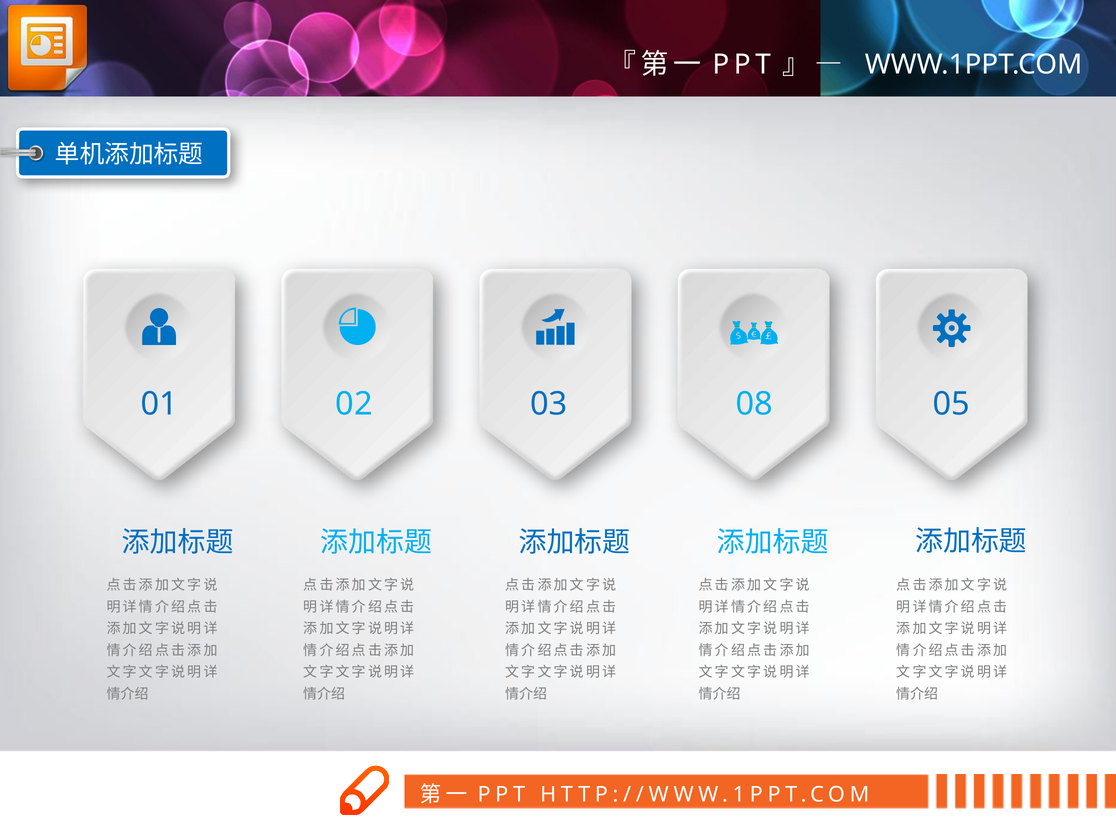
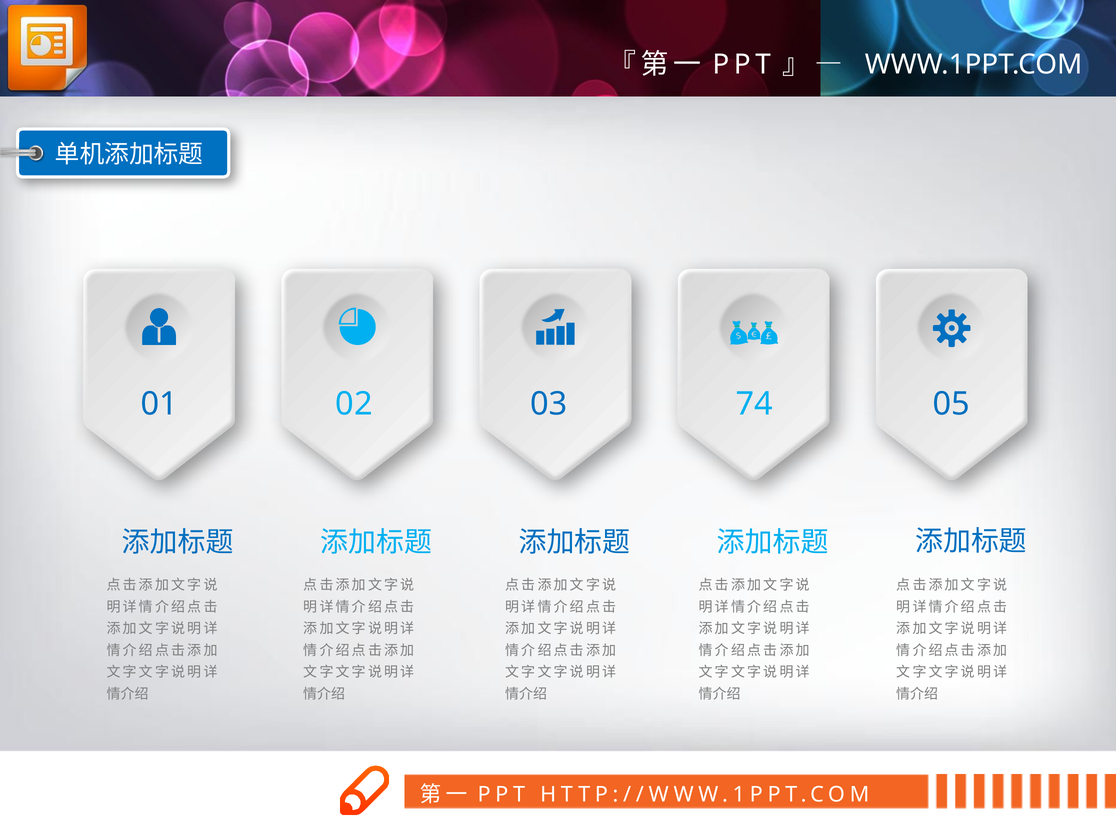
08: 08 -> 74 (754, 404)
